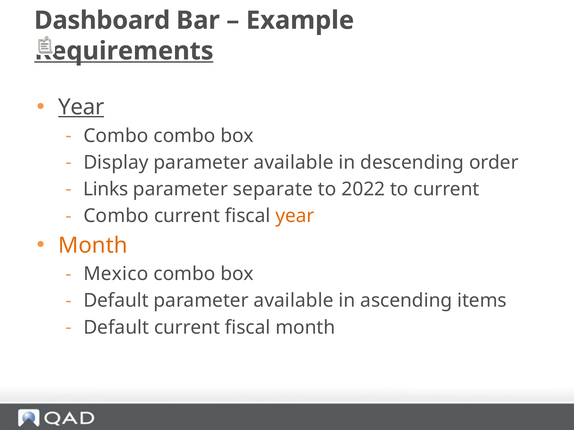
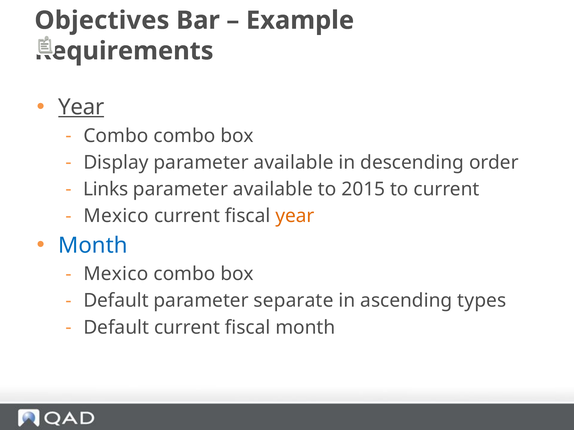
Dashboard: Dashboard -> Objectives (102, 20)
Requirements underline: present -> none (124, 51)
separate: separate -> available (273, 189)
2022: 2022 -> 2015 (363, 189)
Combo: Combo -> Mexico (116, 216)
Month colour: orange -> blue (93, 246)
available: available -> separate (294, 301)
items: items -> types (482, 301)
